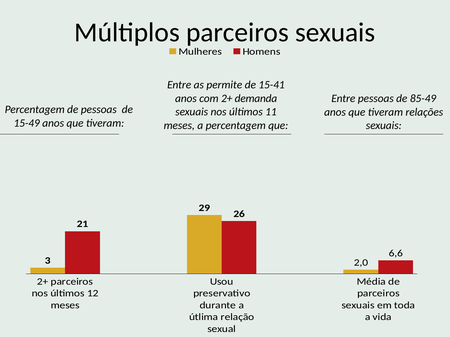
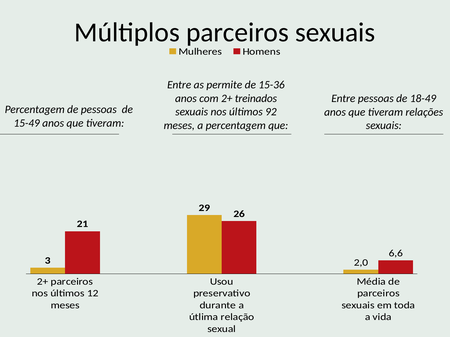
15-41: 15-41 -> 15-36 (272, 85)
demanda: demanda -> treinados (256, 99)
85-49: 85-49 -> 18-49 (423, 99)
11: 11 -> 92 (271, 112)
